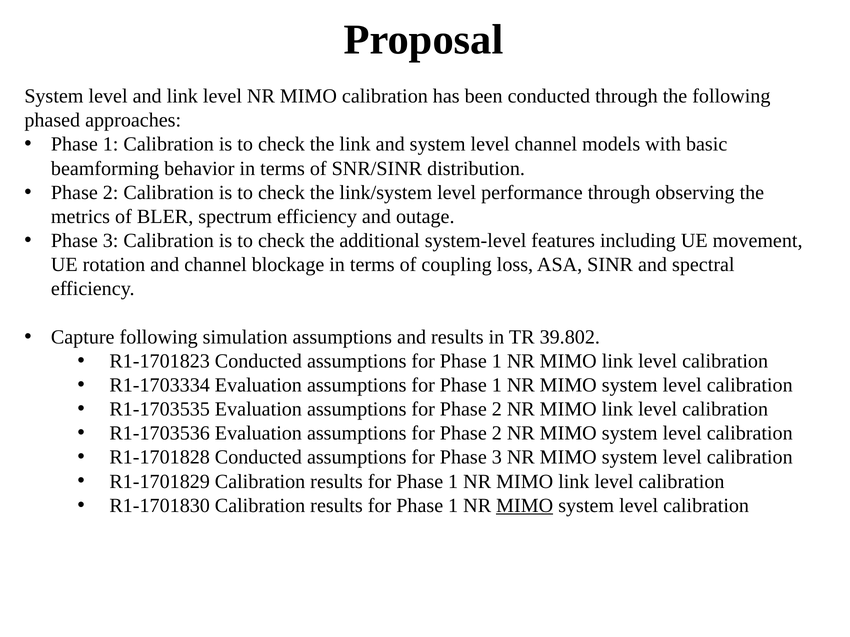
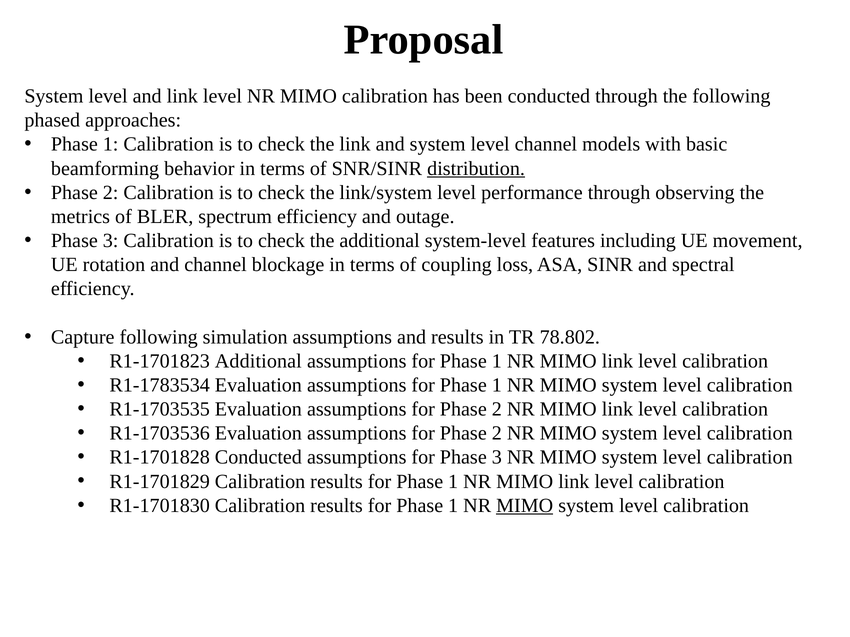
distribution underline: none -> present (476, 169)
39.802: 39.802 -> 78.802 (570, 337)
R1-1701823 Conducted: Conducted -> Additional (258, 361)
R1-1703334: R1-1703334 -> R1-1783534 (160, 385)
